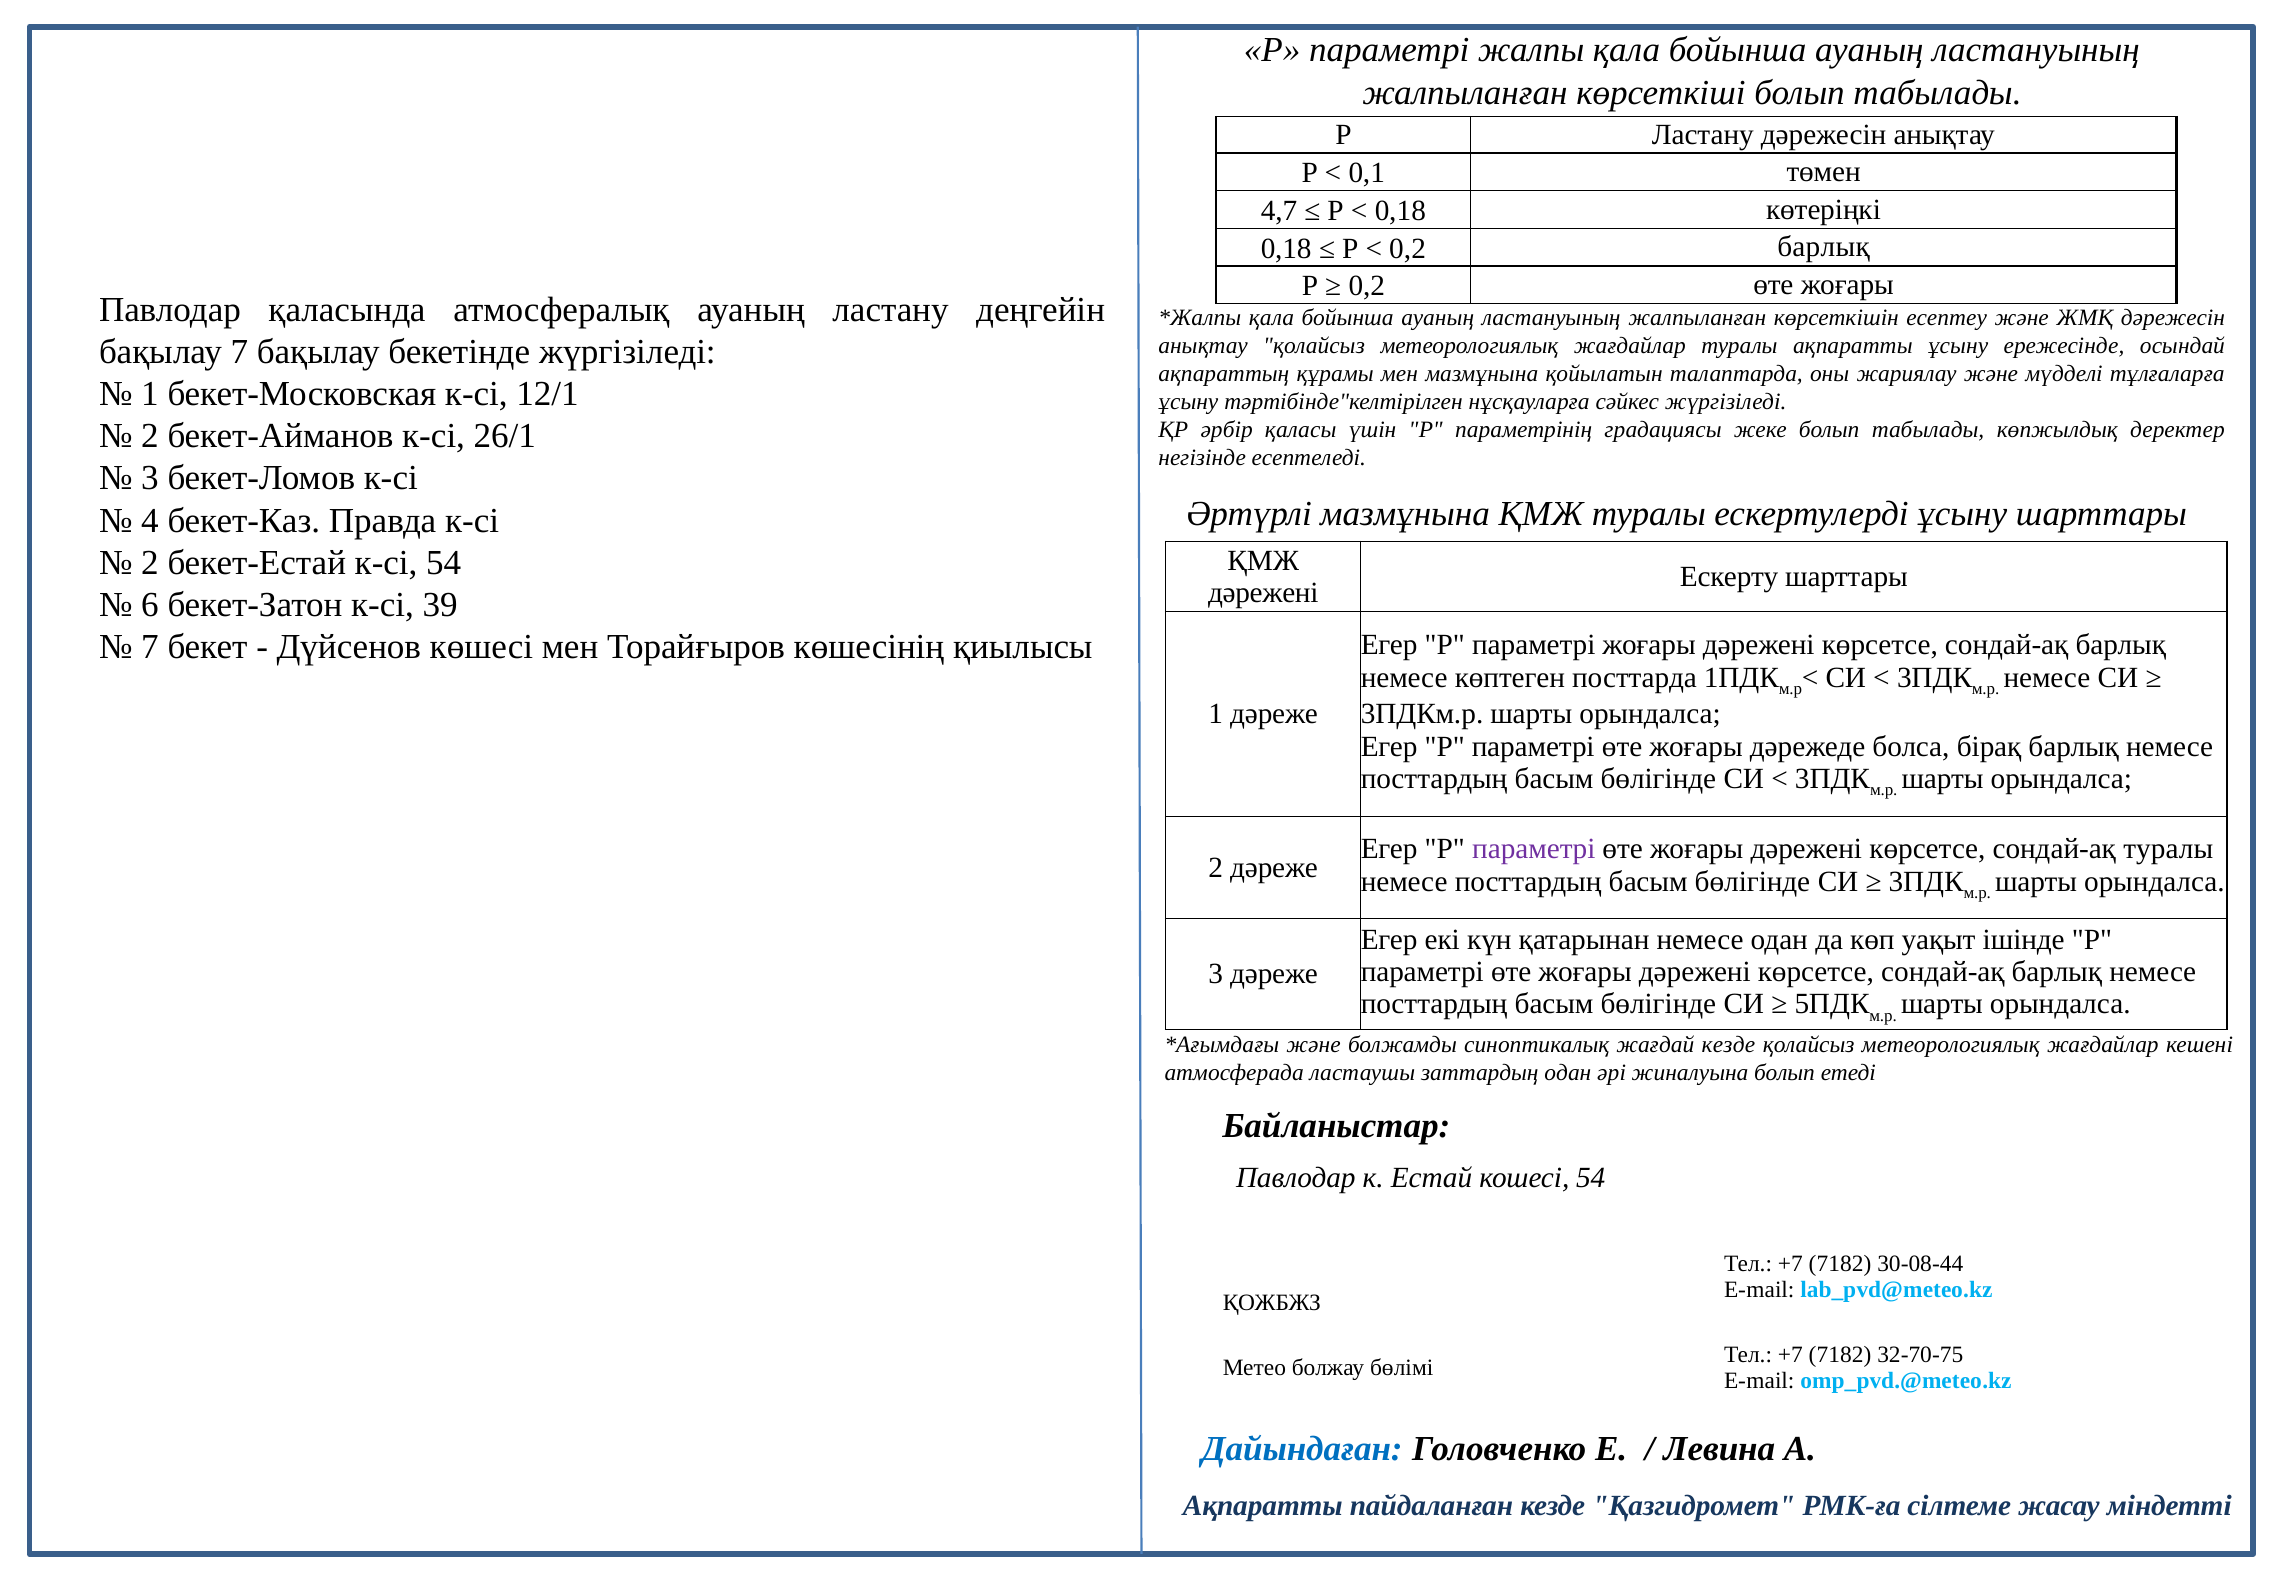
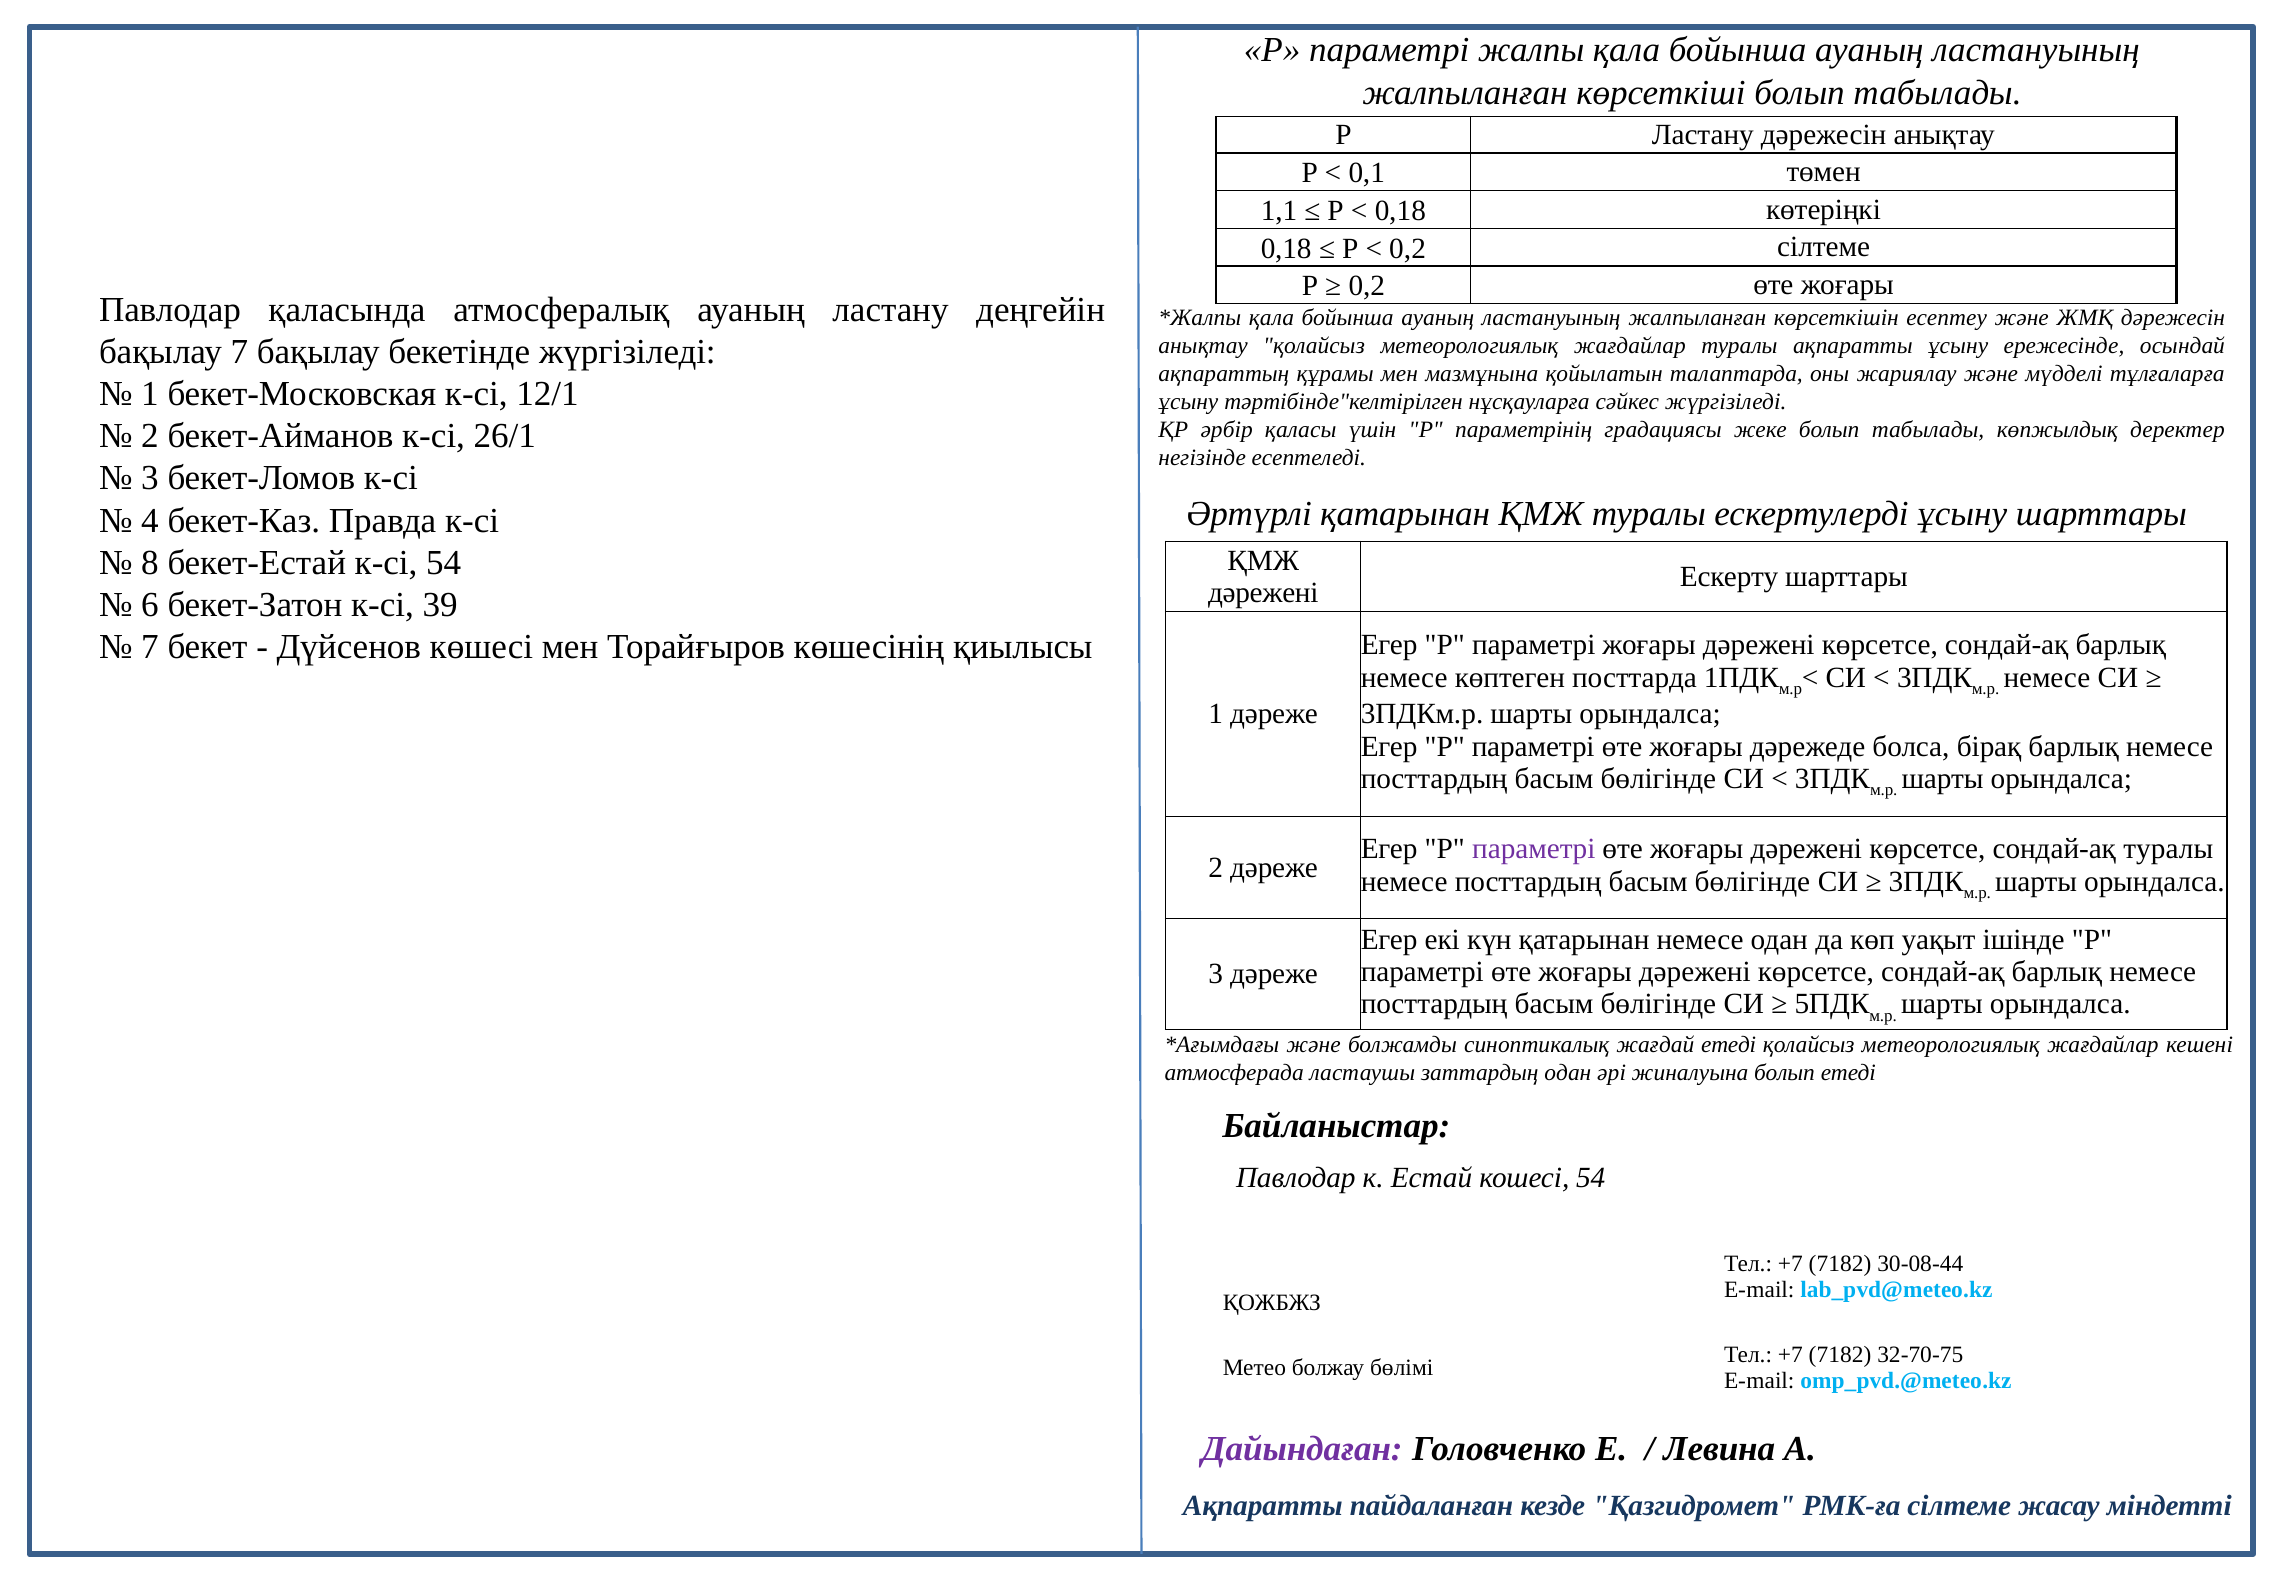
4,7: 4,7 -> 1,1 (1279, 211)
0,2 барлық: барлық -> сілтеме (1824, 247)
Әртүрлі мазмұнына: мазмұнына -> қатарынан (1405, 513)
2: 2 -> 8 (150, 562)
жағдай кезде: кезде -> етеді (1729, 1044)
Дайындаған colour: blue -> purple (1302, 1449)
